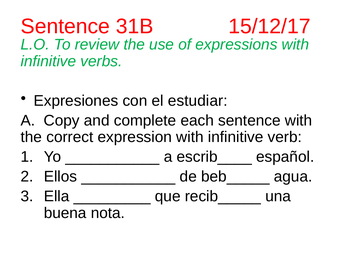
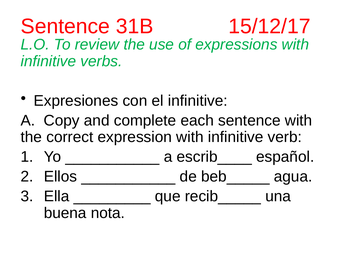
el estudiar: estudiar -> infinitive (198, 101)
